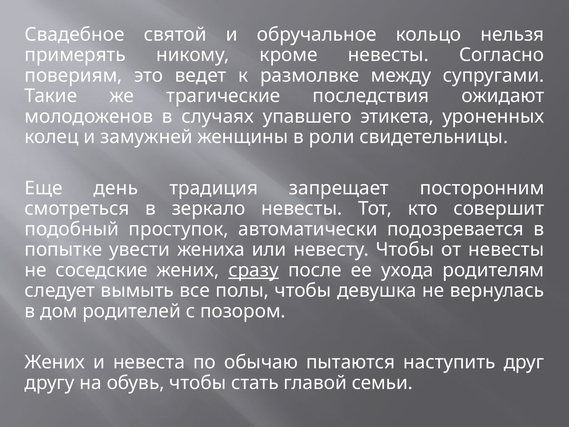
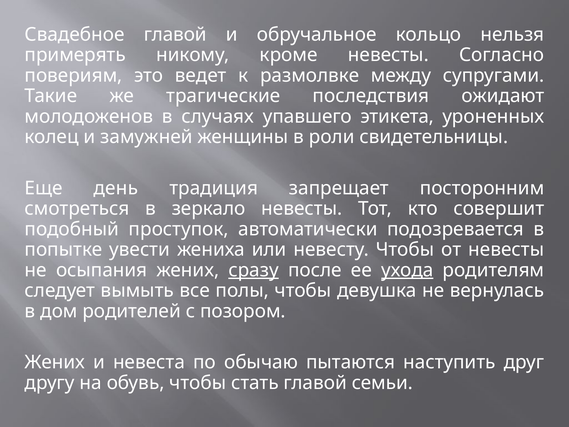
Свадебное святой: святой -> главой (175, 34)
соседские: соседские -> осыпания (102, 270)
ухода underline: none -> present (407, 270)
